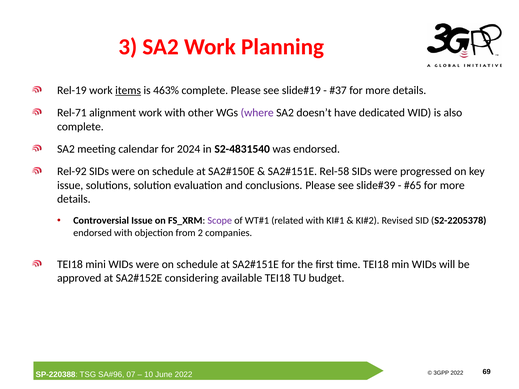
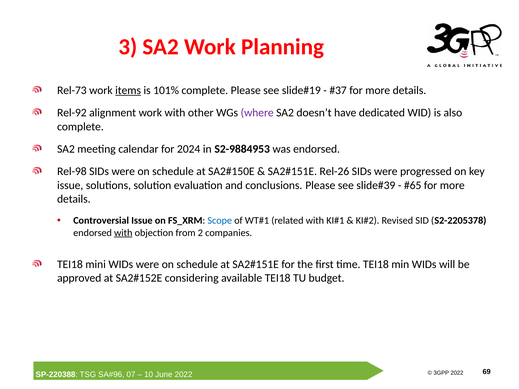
Rel-19: Rel-19 -> Rel-73 (72, 90)
463%: 463% -> 101% (166, 90)
Rel-71: Rel-71 -> Rel-92 (72, 113)
S2-4831540: S2-4831540 -> S2-9884953 (242, 149)
Rel-92: Rel-92 -> Rel-98 (72, 172)
Rel-58: Rel-58 -> Rel-26 (334, 172)
Scope colour: purple -> blue (220, 221)
with underline: none -> present (123, 233)
